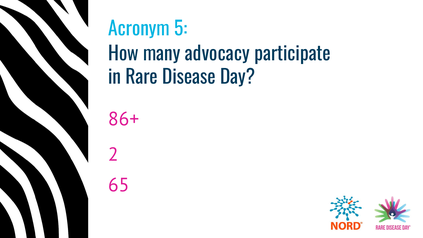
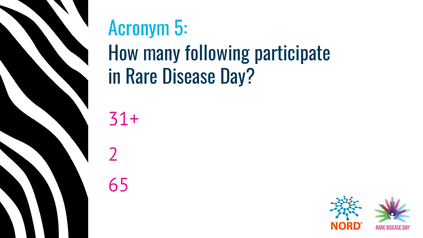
advocacy: advocacy -> following (217, 54)
86+: 86+ -> 31+ (124, 119)
